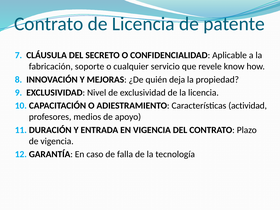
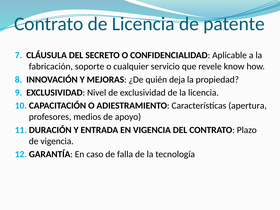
actividad: actividad -> apertura (248, 106)
